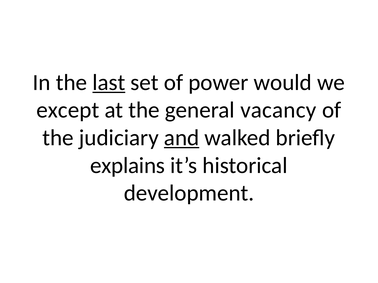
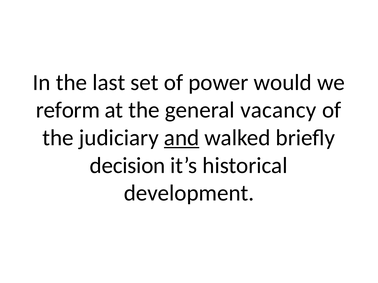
last underline: present -> none (109, 83)
except: except -> reform (68, 110)
explains: explains -> decision (128, 166)
